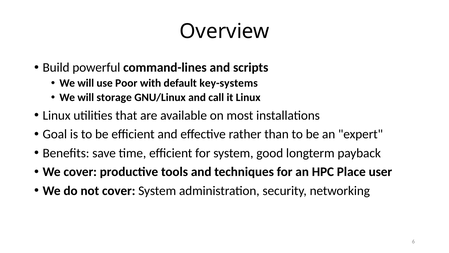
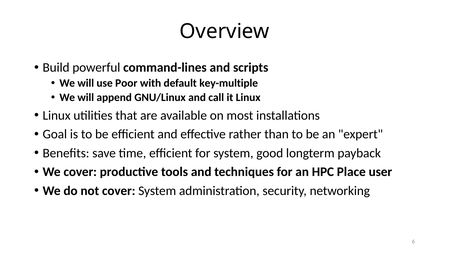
key-systems: key-systems -> key-multiple (229, 83)
storage: storage -> append (114, 97)
